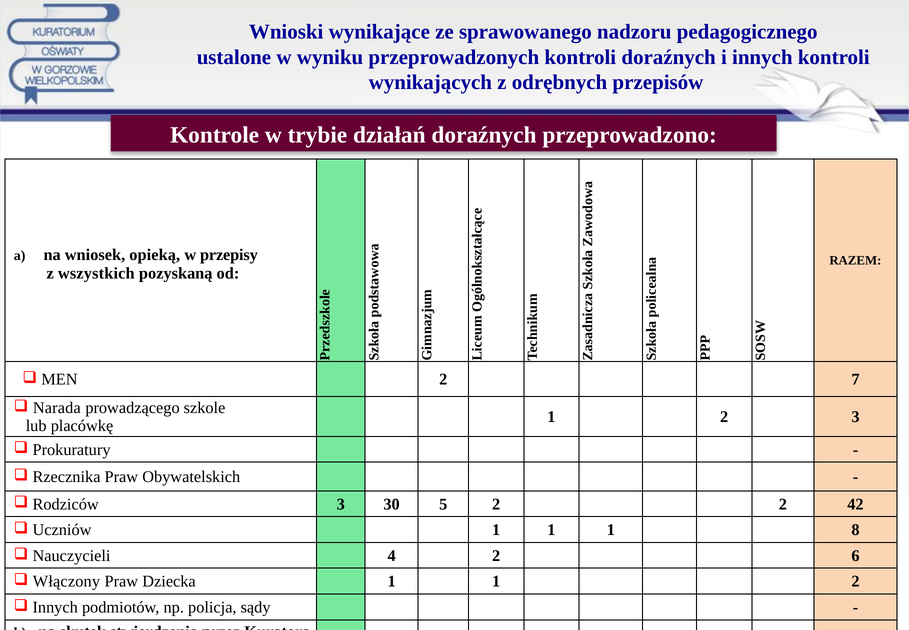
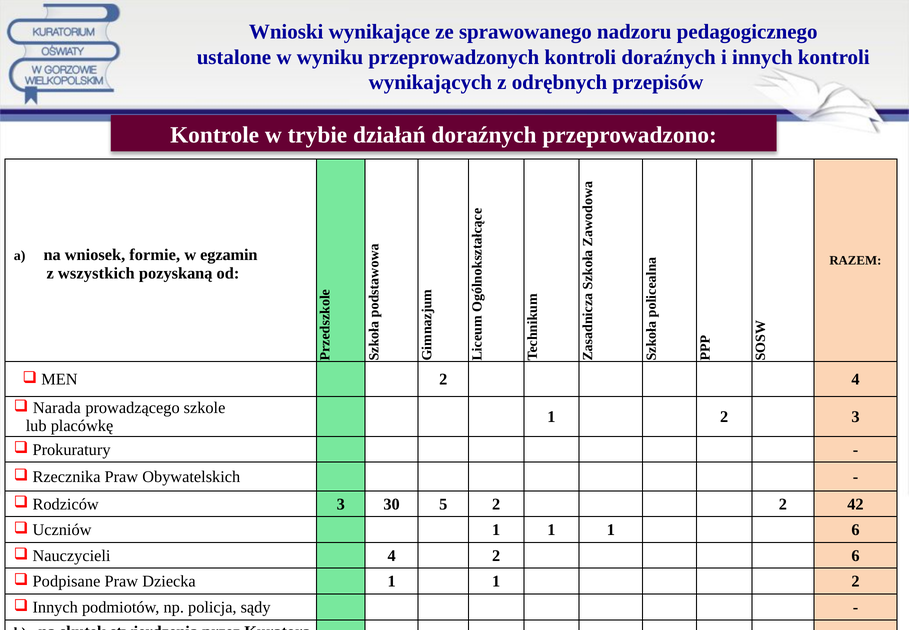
opieką: opieką -> formie (155, 255)
przepisy: przepisy -> egzamin (229, 255)
2 7: 7 -> 4 (856, 379)
1 8: 8 -> 6 (856, 529)
Włączony: Włączony -> Podpisane (66, 581)
